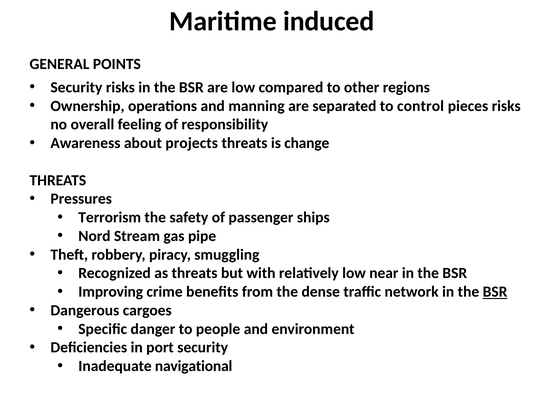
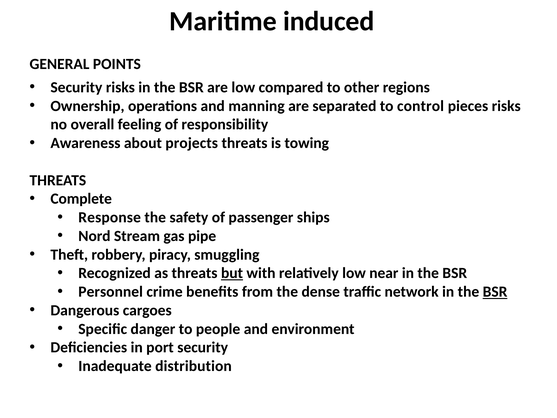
change: change -> towing (307, 143)
Pressures: Pressures -> Complete (81, 199)
Terrorism: Terrorism -> Response (110, 217)
but underline: none -> present (232, 273)
Improving: Improving -> Personnel (111, 292)
navigational: navigational -> distribution (193, 366)
